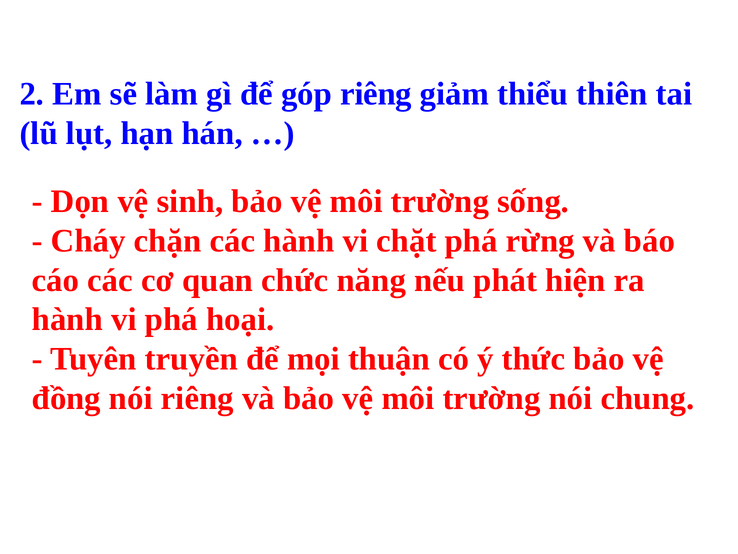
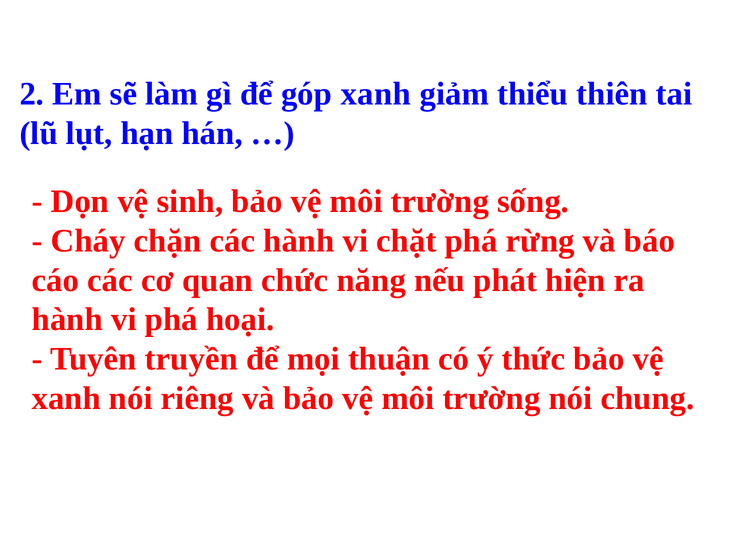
góp riêng: riêng -> xanh (376, 94)
đồng: đồng -> xanh (66, 398)
